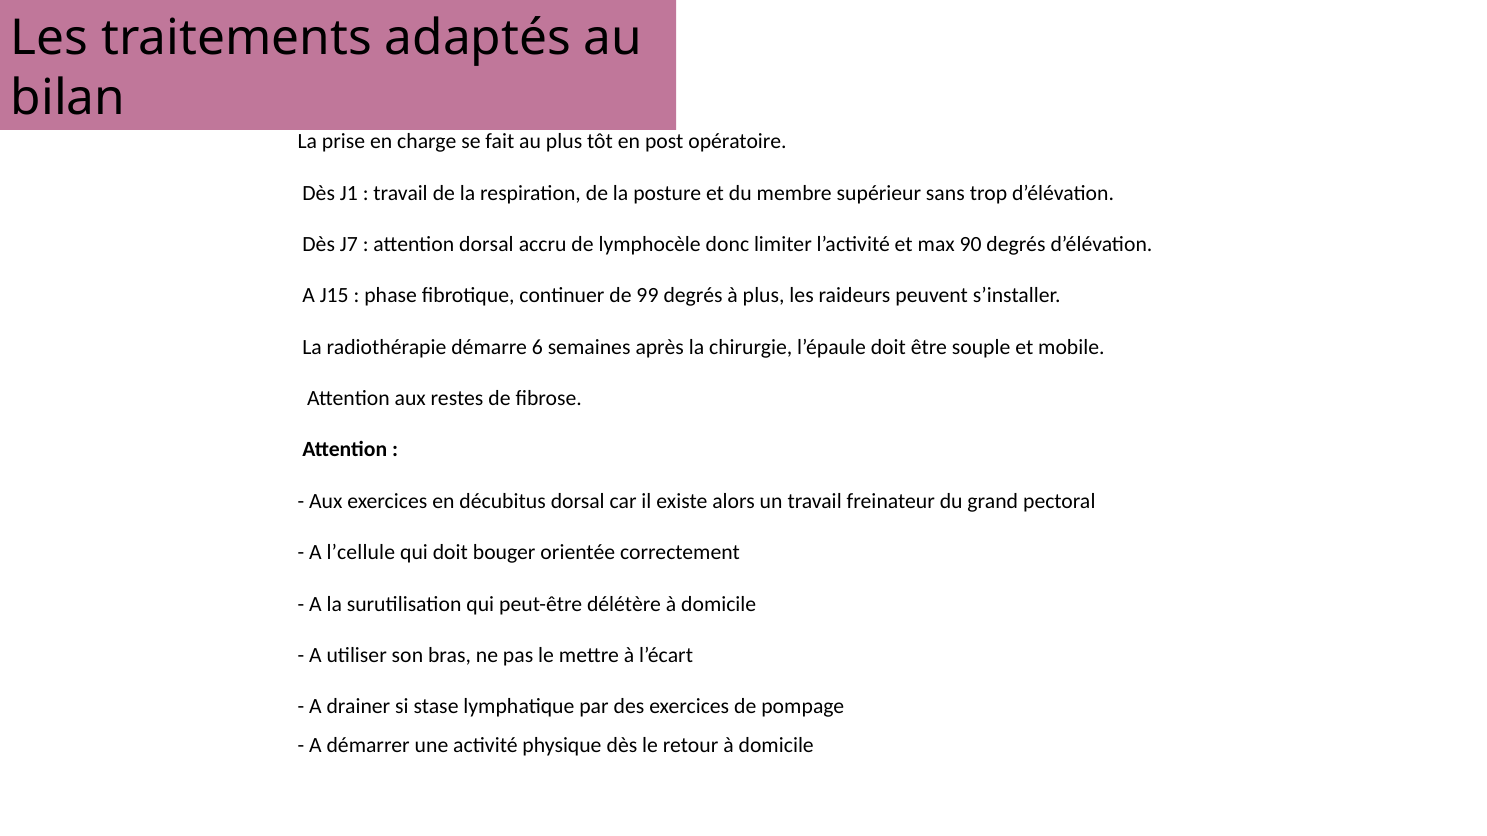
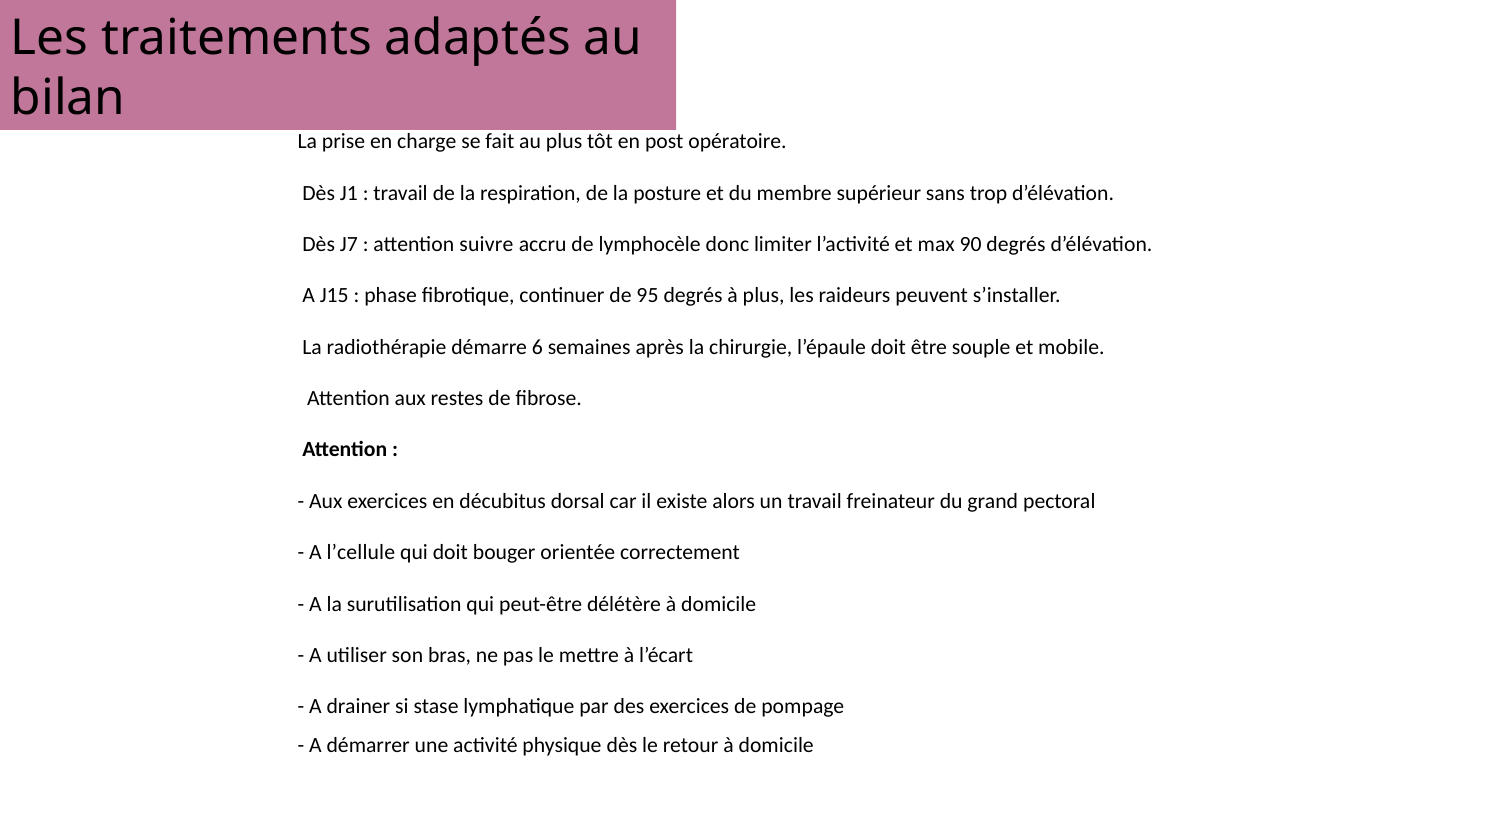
attention dorsal: dorsal -> suivre (486, 244)
99: 99 -> 95 (648, 296)
